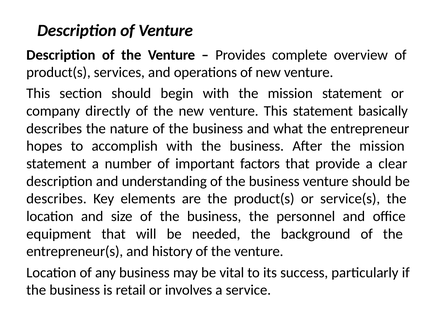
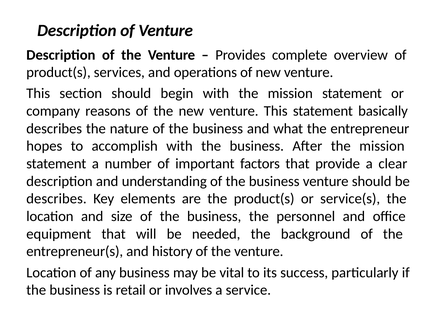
directly: directly -> reasons (108, 111)
